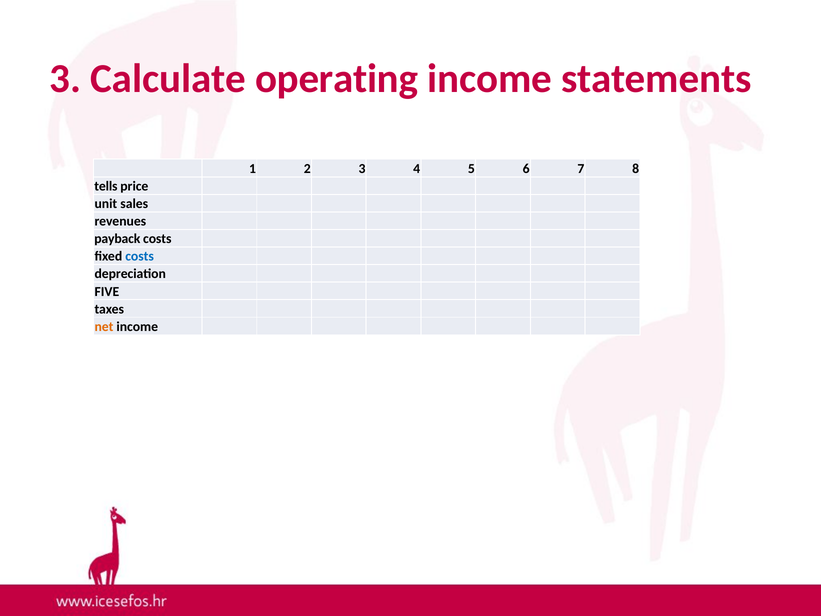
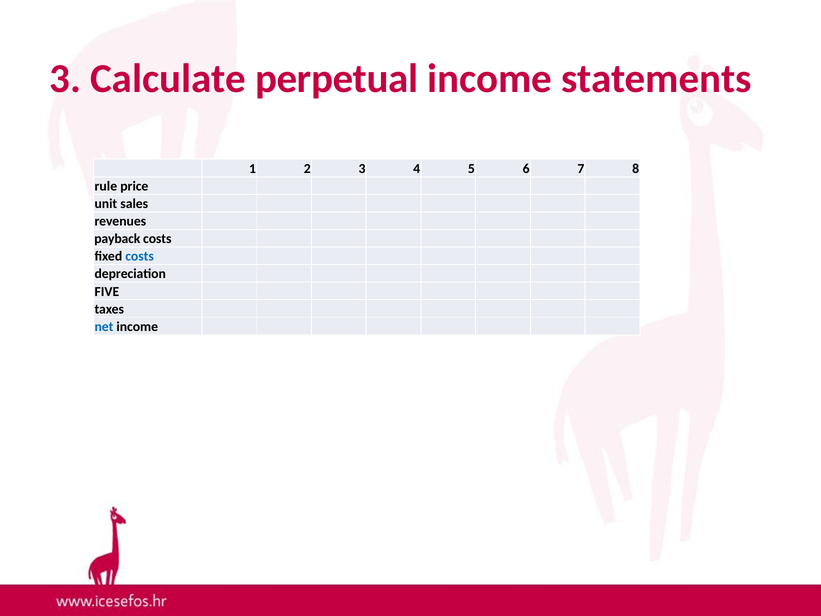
operating: operating -> perpetual (337, 79)
tells: tells -> rule (106, 186)
net colour: orange -> blue (104, 326)
